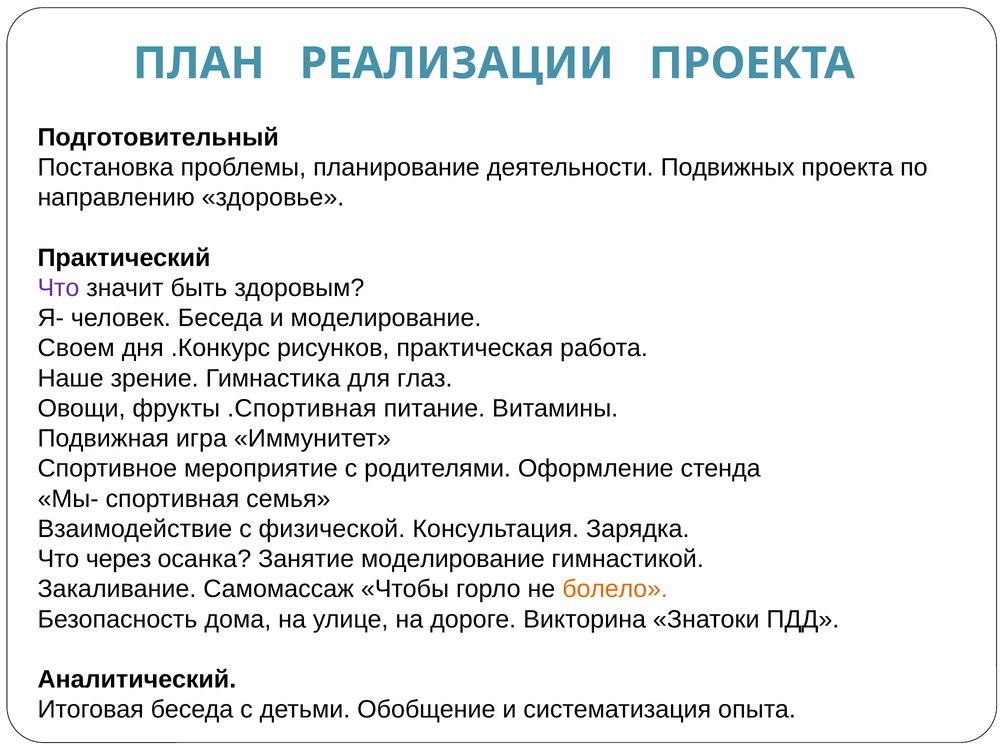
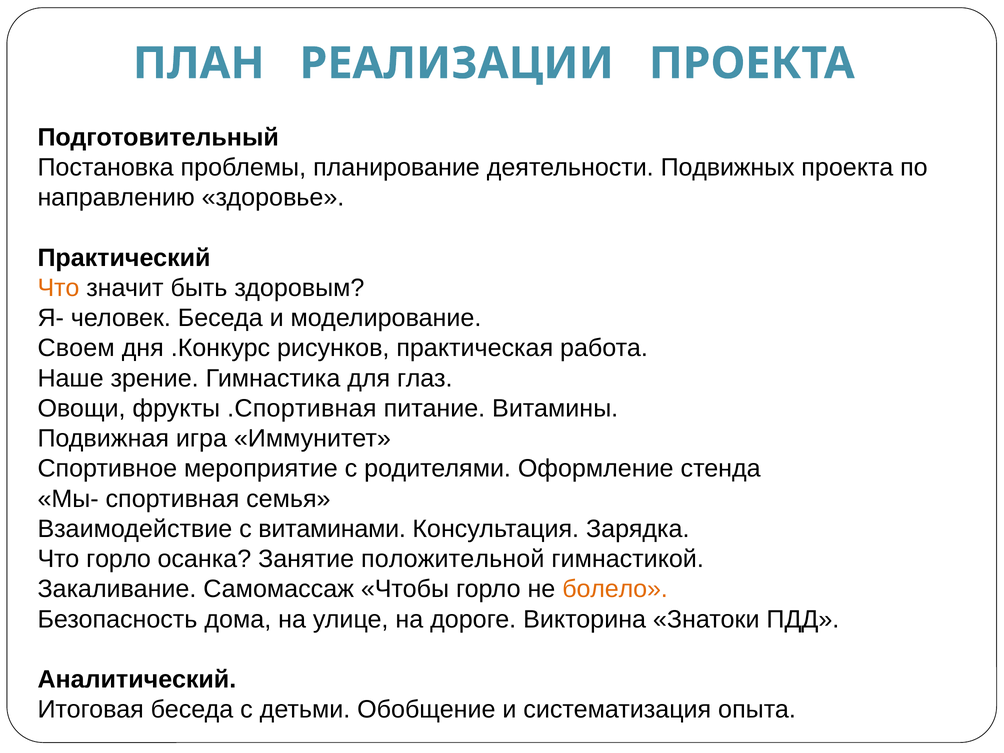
Что colour: purple -> orange (58, 288)
физической: физической -> витаминами (332, 529)
Что через: через -> горло (119, 559)
Занятие моделирование: моделирование -> положительной (453, 559)
